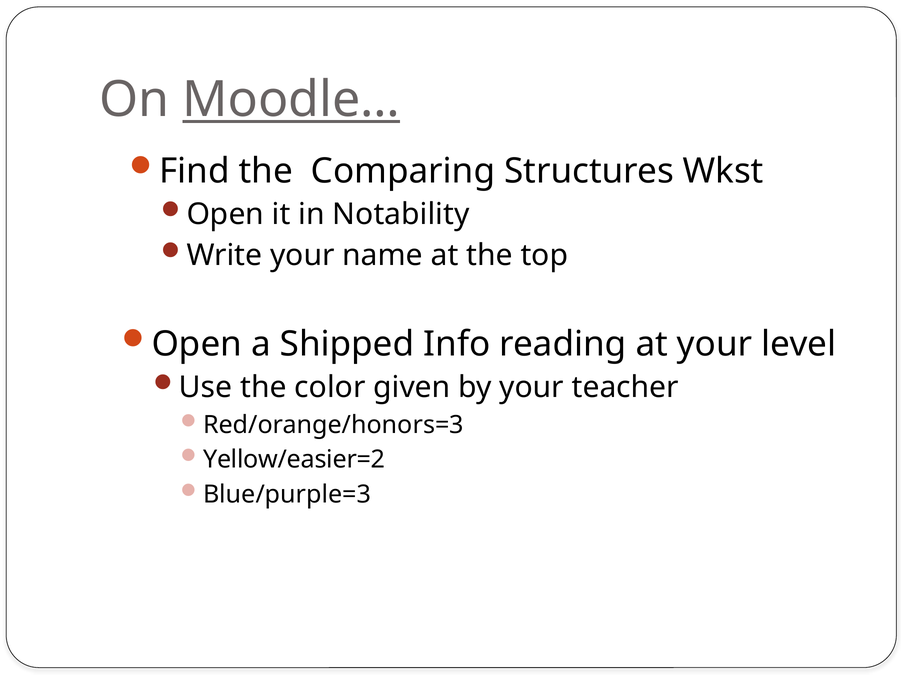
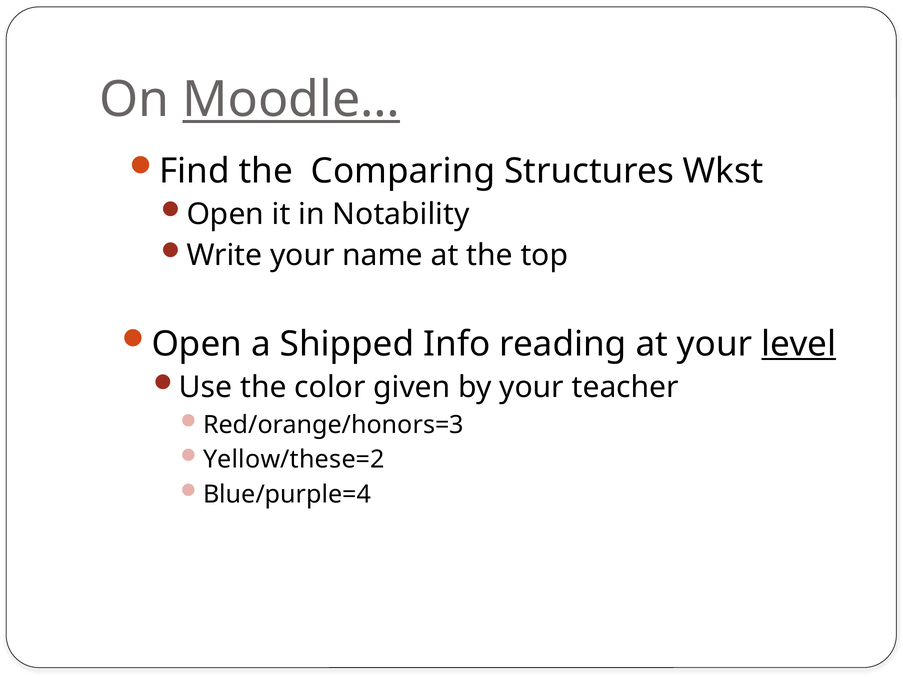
level underline: none -> present (799, 344)
Yellow/easier=2: Yellow/easier=2 -> Yellow/these=2 (294, 460)
Blue/purple=3: Blue/purple=3 -> Blue/purple=4 (287, 495)
